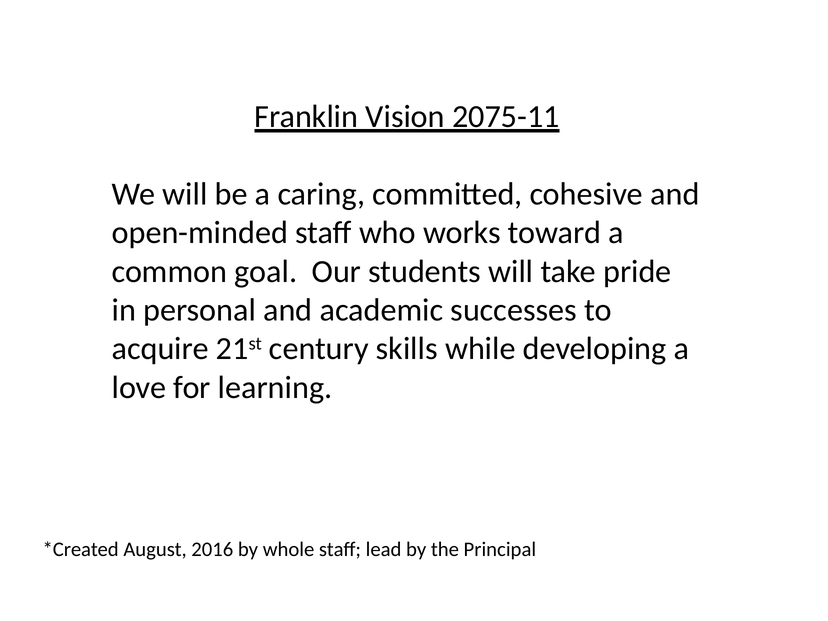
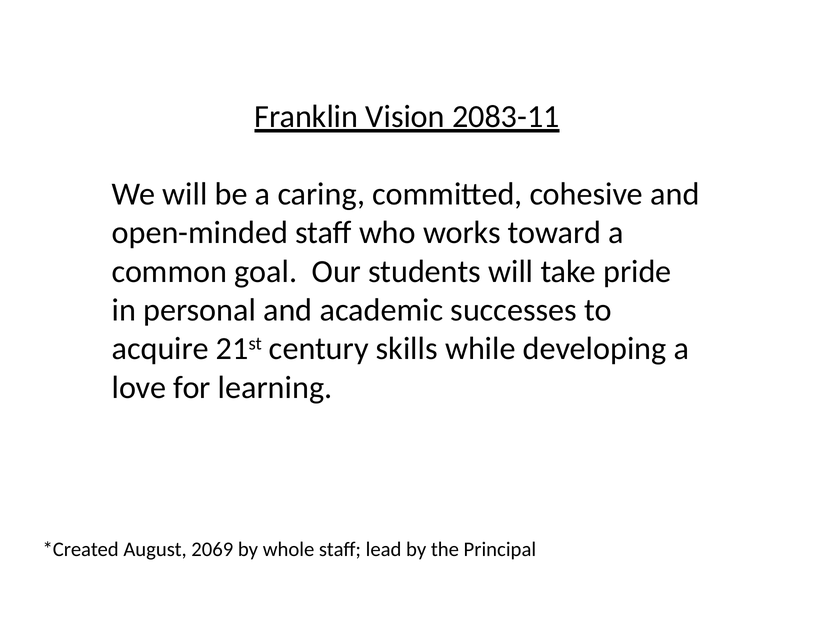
2075-11: 2075-11 -> 2083-11 (506, 117)
2016: 2016 -> 2069 (212, 549)
